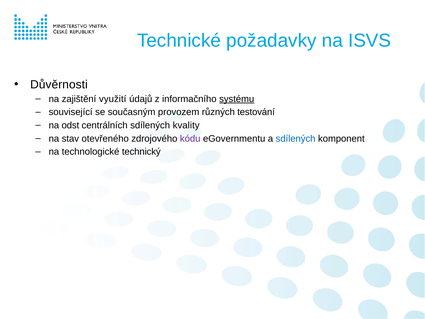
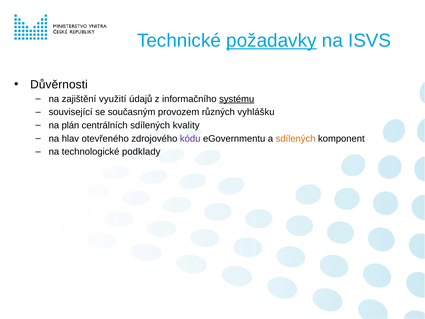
požadavky underline: none -> present (271, 41)
testování: testování -> vyhlášku (256, 112)
odst: odst -> plán (70, 125)
stav: stav -> hlav (70, 138)
sdílených colour: blue -> orange (296, 138)
technický: technický -> podklady (141, 152)
